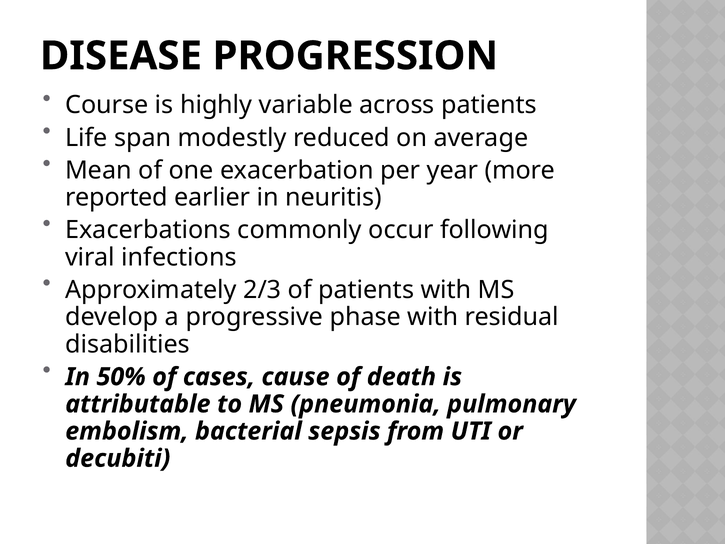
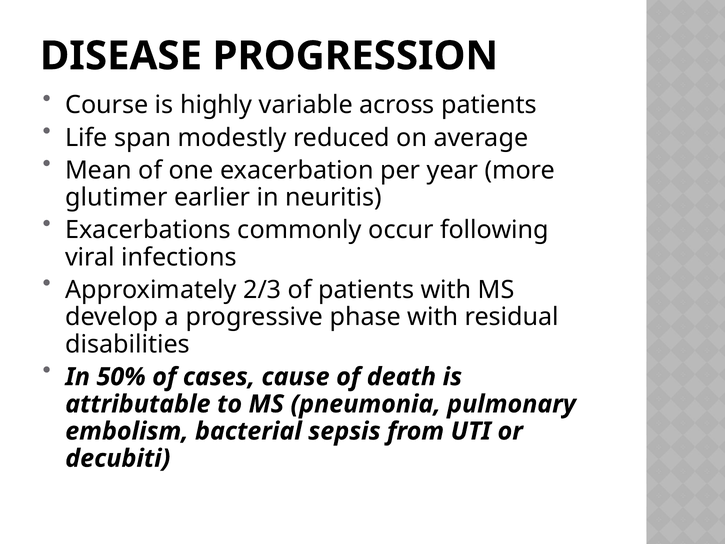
reported: reported -> glutimer (116, 197)
